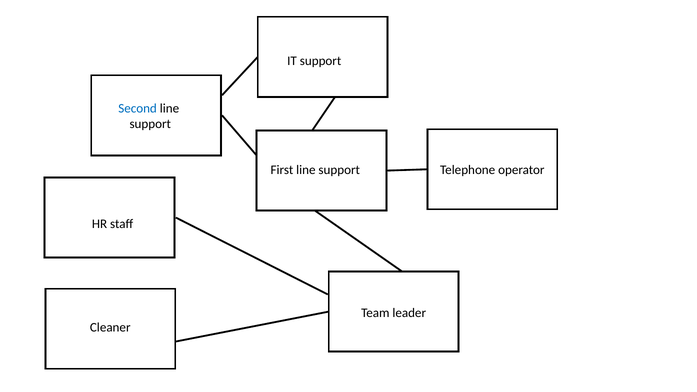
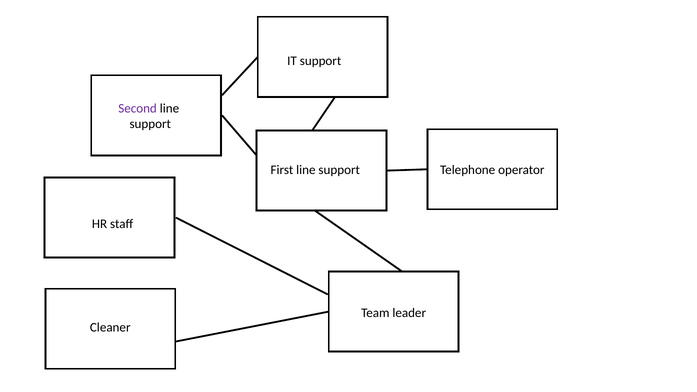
Second colour: blue -> purple (138, 108)
